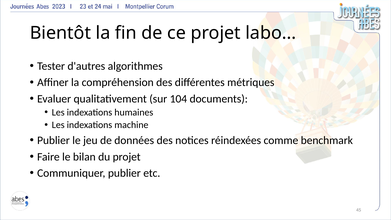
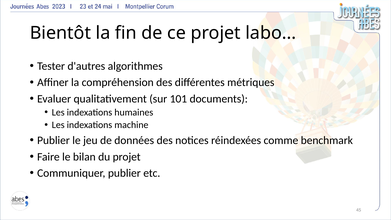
104: 104 -> 101 (178, 99)
